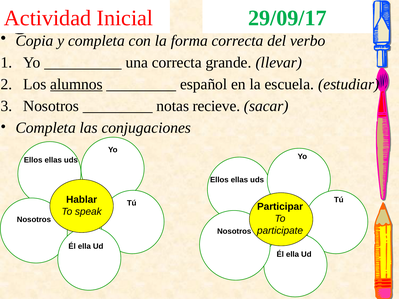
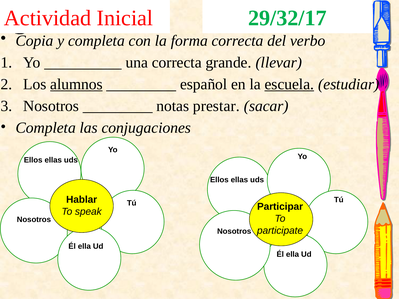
29/09/17: 29/09/17 -> 29/32/17 (287, 18)
escuela underline: none -> present (289, 84)
recieve: recieve -> prestar (216, 106)
